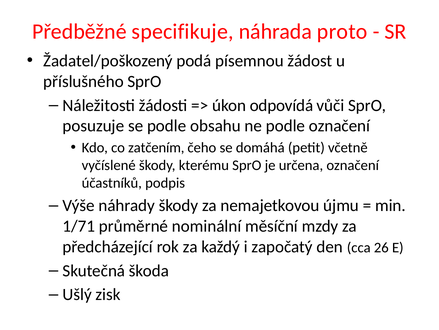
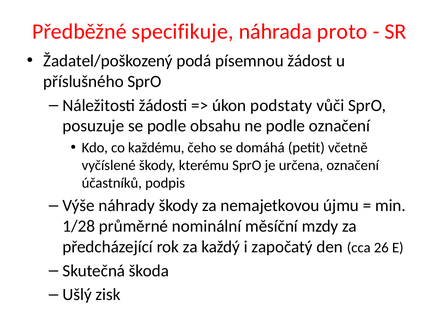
odpovídá: odpovídá -> podstaty (281, 105)
zatčením: zatčením -> každému (156, 147)
1/71: 1/71 -> 1/28 (79, 226)
